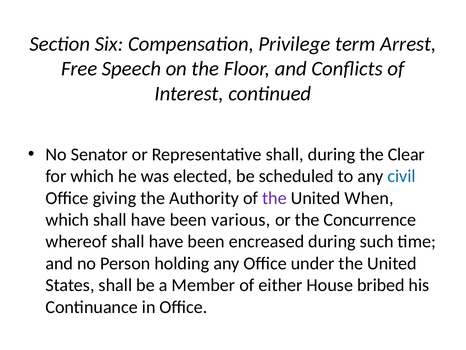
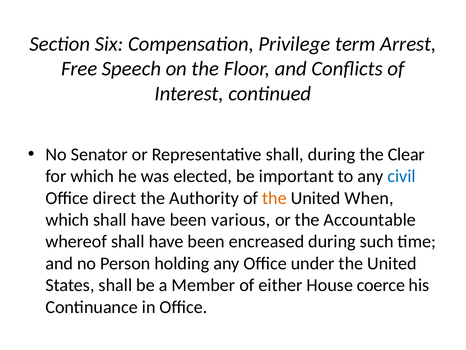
scheduled: scheduled -> important (296, 176)
giving: giving -> direct (115, 198)
the colour: purple -> orange (275, 198)
Concurrence: Concurrence -> Accountable (370, 220)
bribed: bribed -> coerce (381, 285)
